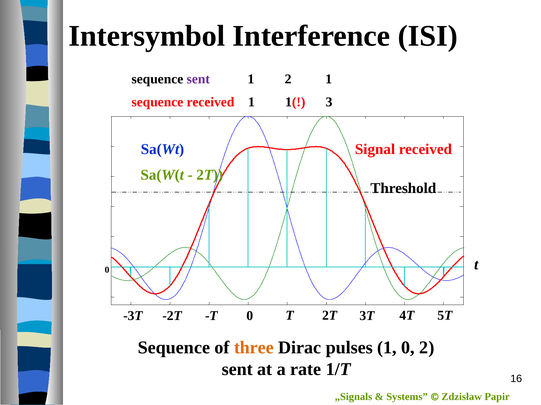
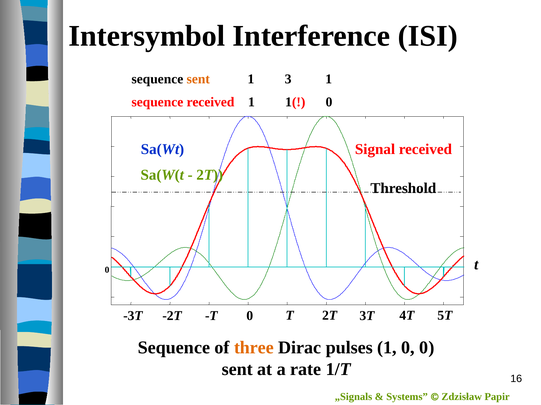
sent colour: purple -> orange (198, 79)
1 2: 2 -> 3 (288, 79)
1( 3: 3 -> 0 (329, 102)
0 2: 2 -> 0 (427, 348)
